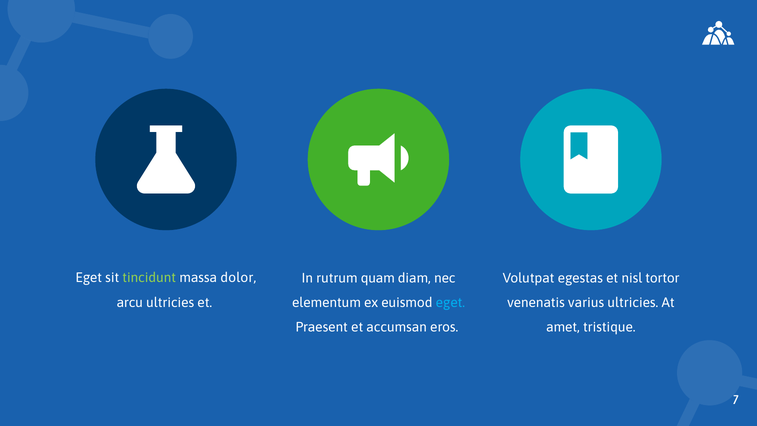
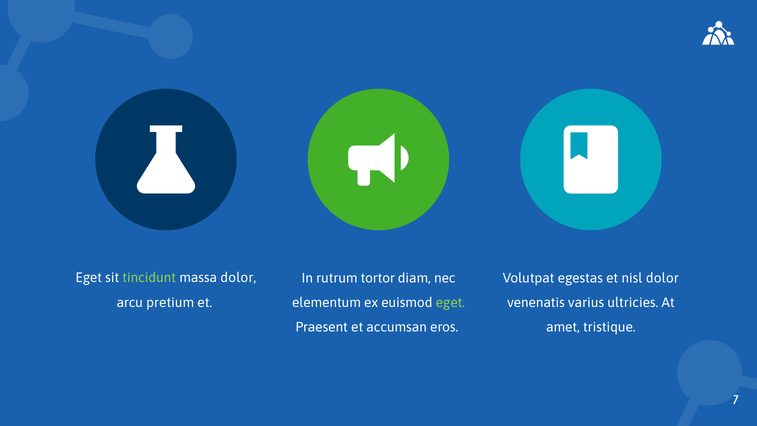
quam: quam -> tortor (378, 278)
nisl tortor: tortor -> dolor (662, 278)
arcu ultricies: ultricies -> pretium (170, 302)
eget colour: light blue -> light green (450, 303)
